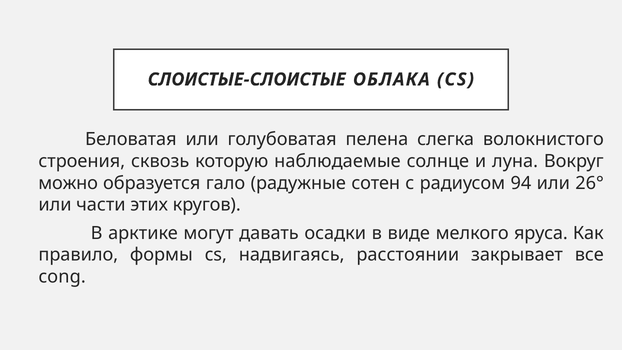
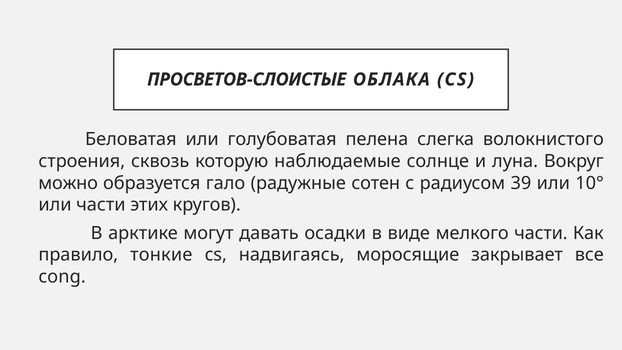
СЛОИСТЫЕ-СЛОИСТЫЕ: СЛОИСТЫЕ-СЛОИСТЫЕ -> ПРОСВЕТОВ-СЛОИСТЫЕ (247, 79)
94: 94 -> 39 (521, 183)
26°: 26° -> 10° (590, 183)
мелкого яруса: яруса -> части (541, 233)
формы: формы -> тонкие (161, 255)
расстоянии: расстоянии -> моросящие (408, 255)
